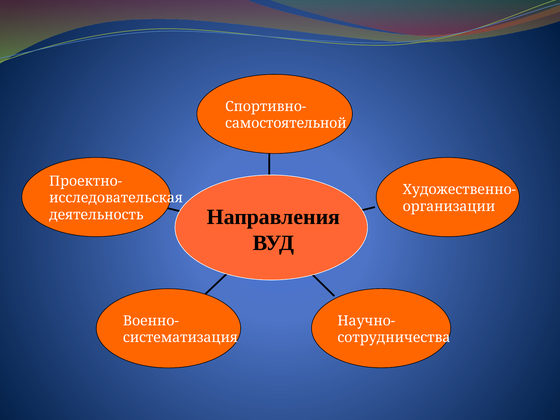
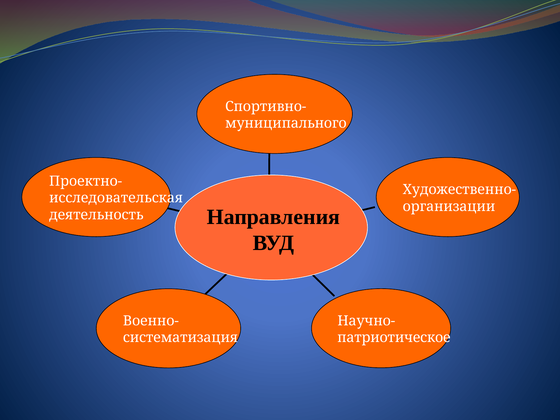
самостоятельной: самостоятельной -> муниципального (286, 123)
сотрудничества: сотрудничества -> патриотическое (394, 338)
